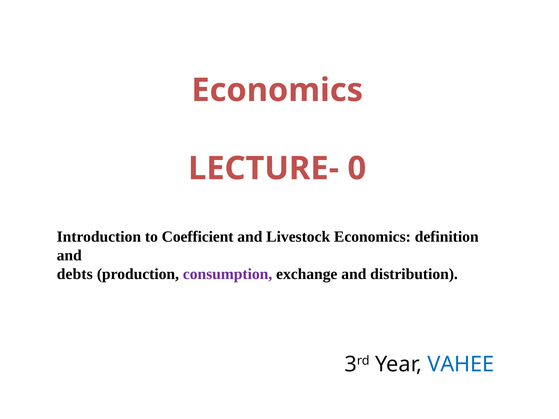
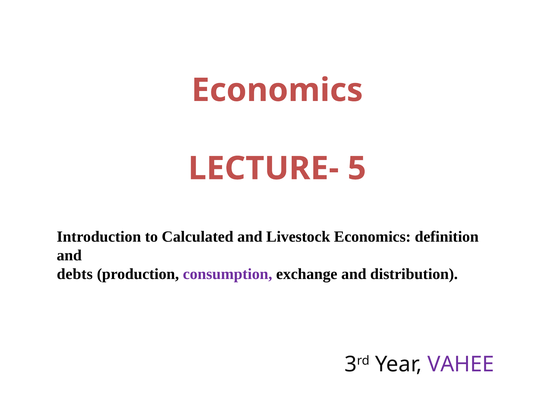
0: 0 -> 5 (357, 169)
Coefficient: Coefficient -> Calculated (198, 237)
VAHEE colour: blue -> purple (461, 364)
